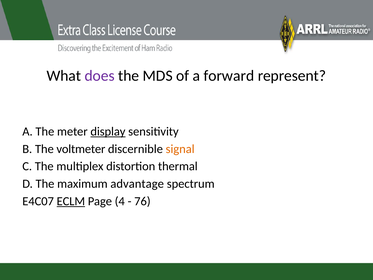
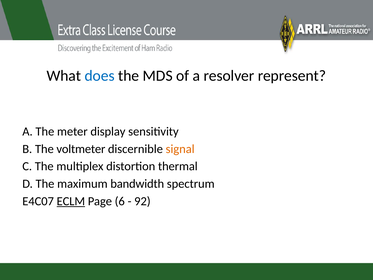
does colour: purple -> blue (100, 76)
forward: forward -> resolver (229, 76)
display underline: present -> none (108, 131)
advantage: advantage -> bandwidth (137, 184)
4: 4 -> 6 (120, 201)
76: 76 -> 92 (142, 201)
